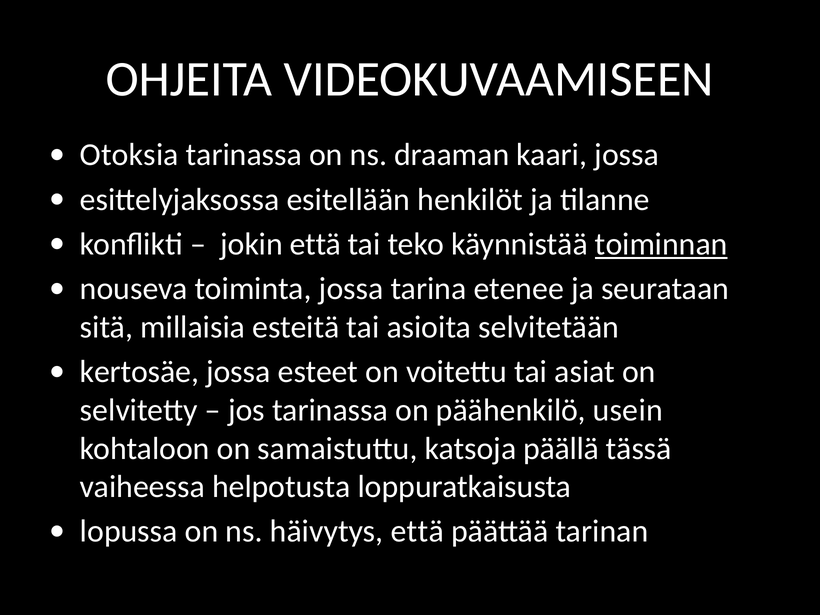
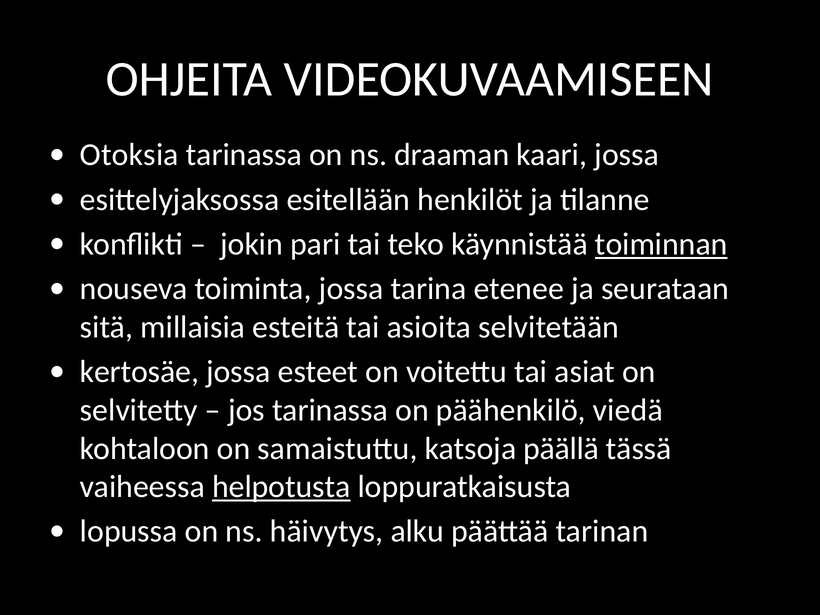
jokin että: että -> pari (315, 244)
usein: usein -> viedä (628, 410)
helpotusta underline: none -> present (281, 487)
häivytys että: että -> alku (417, 531)
